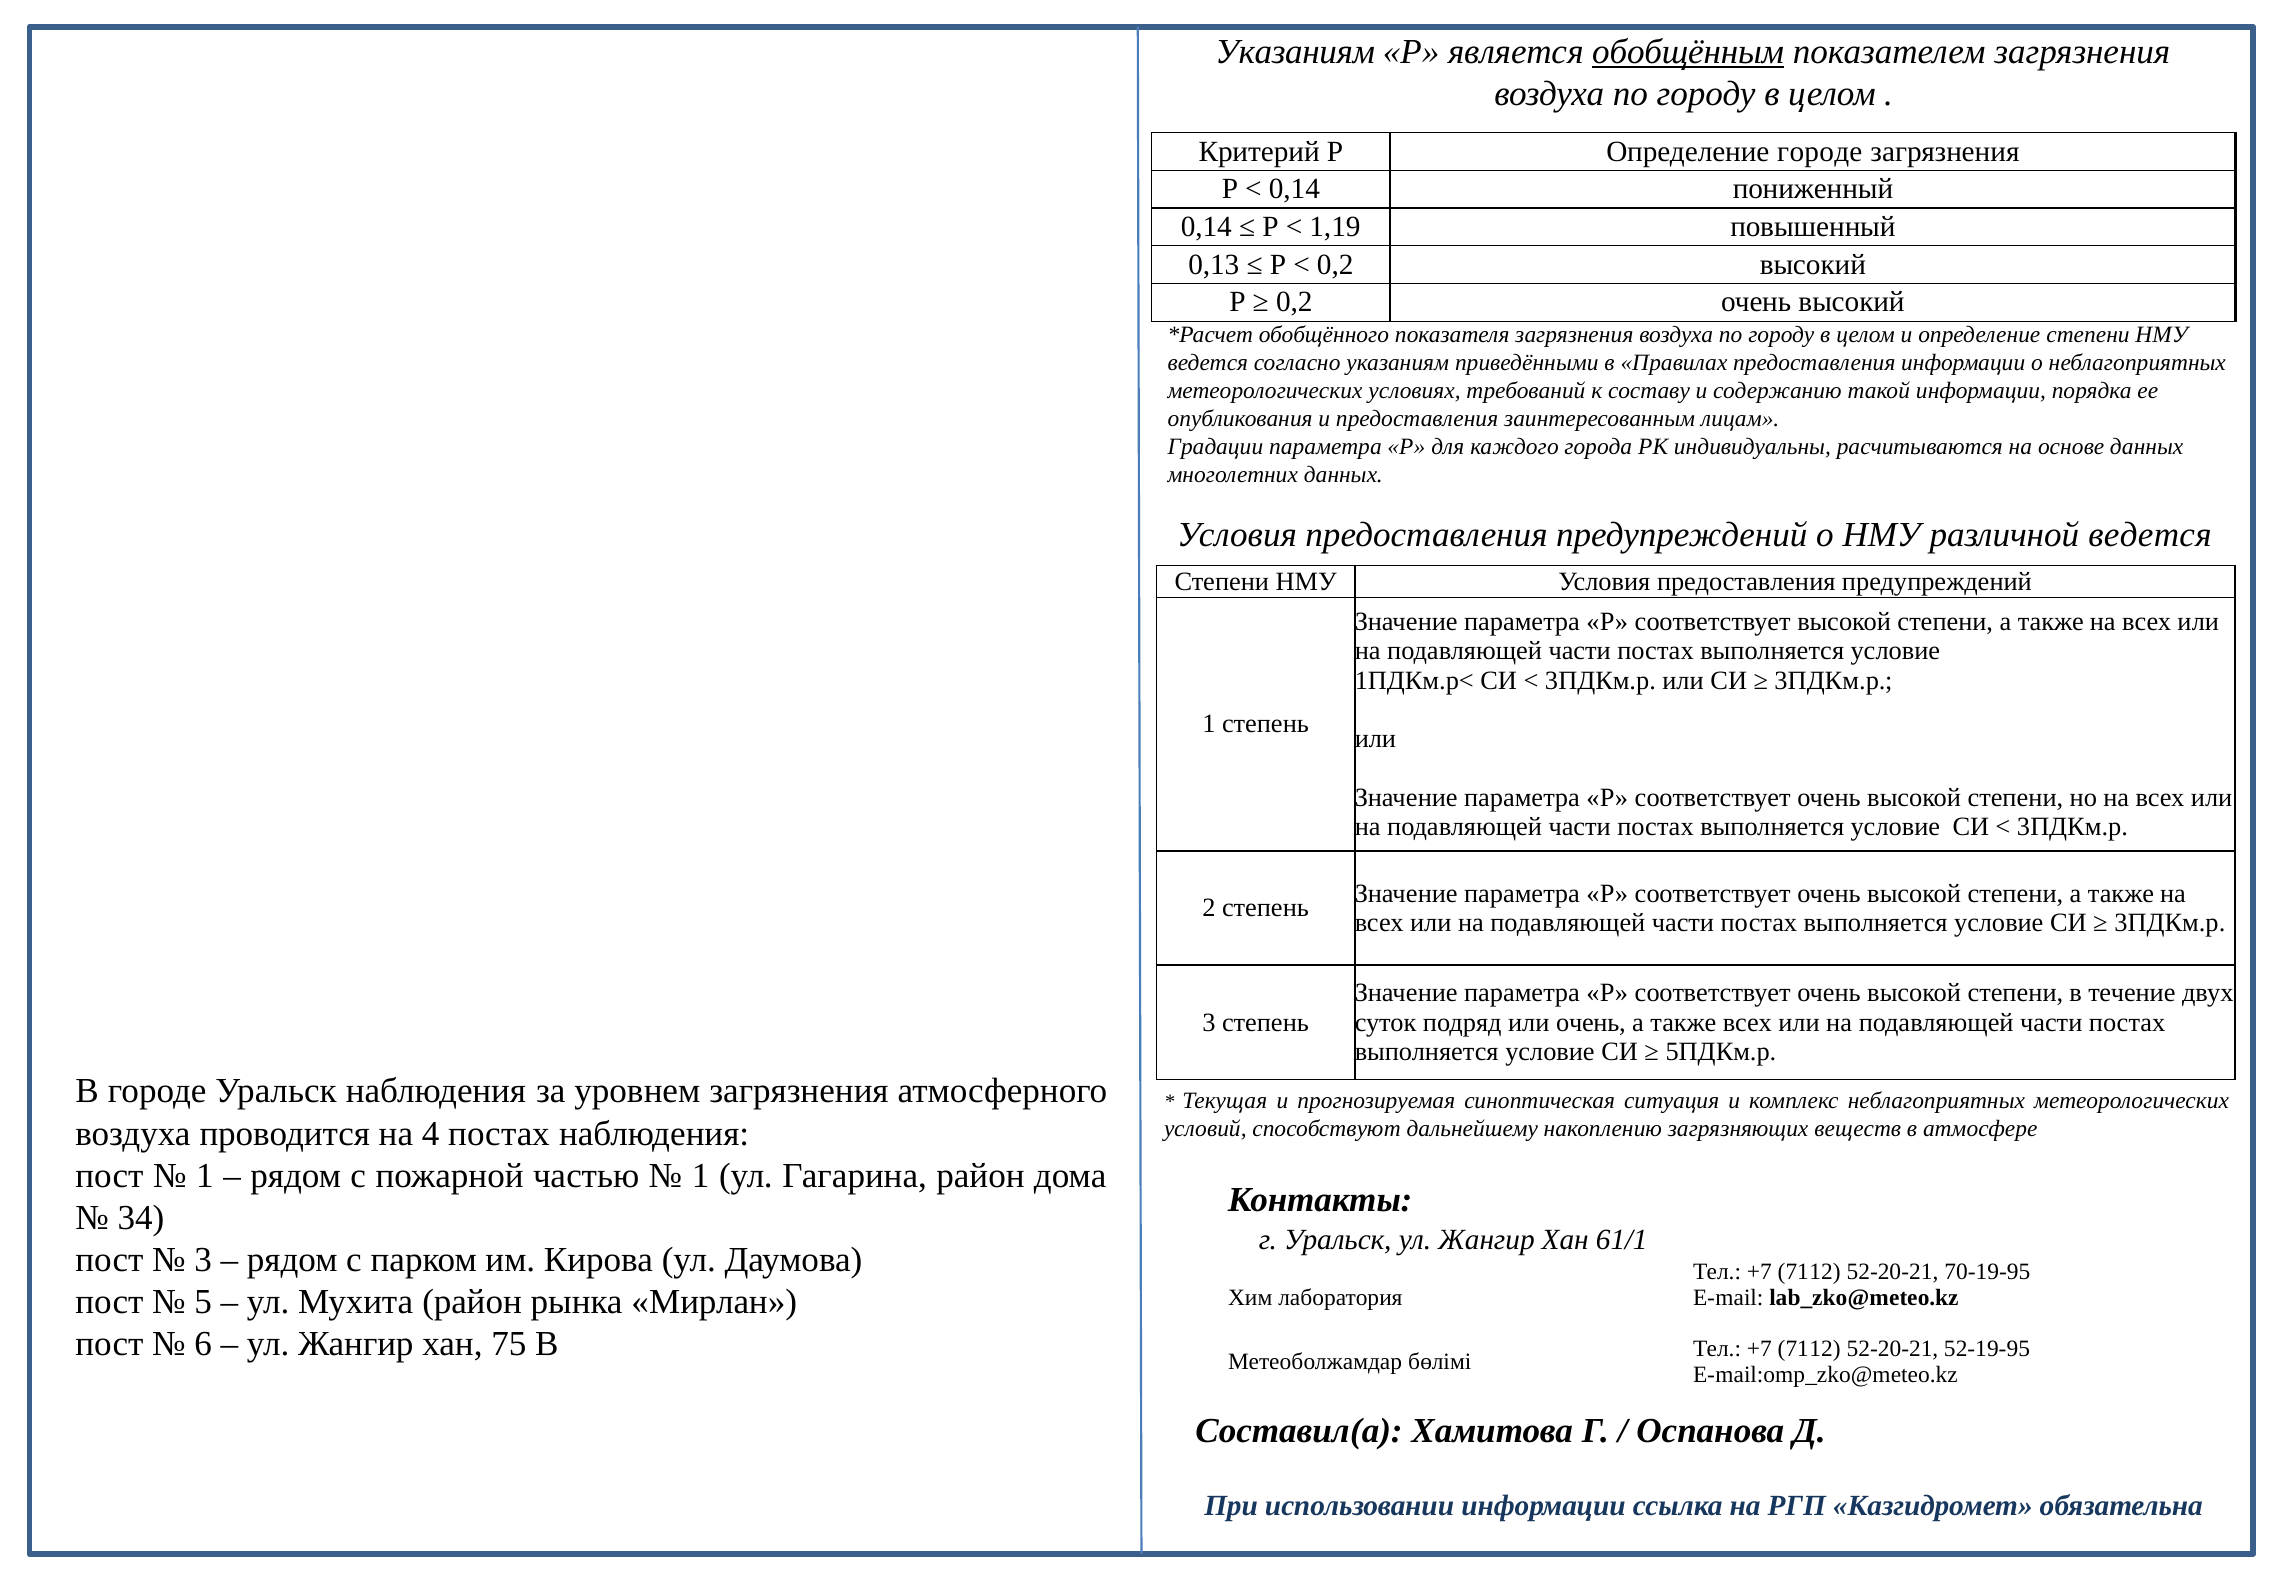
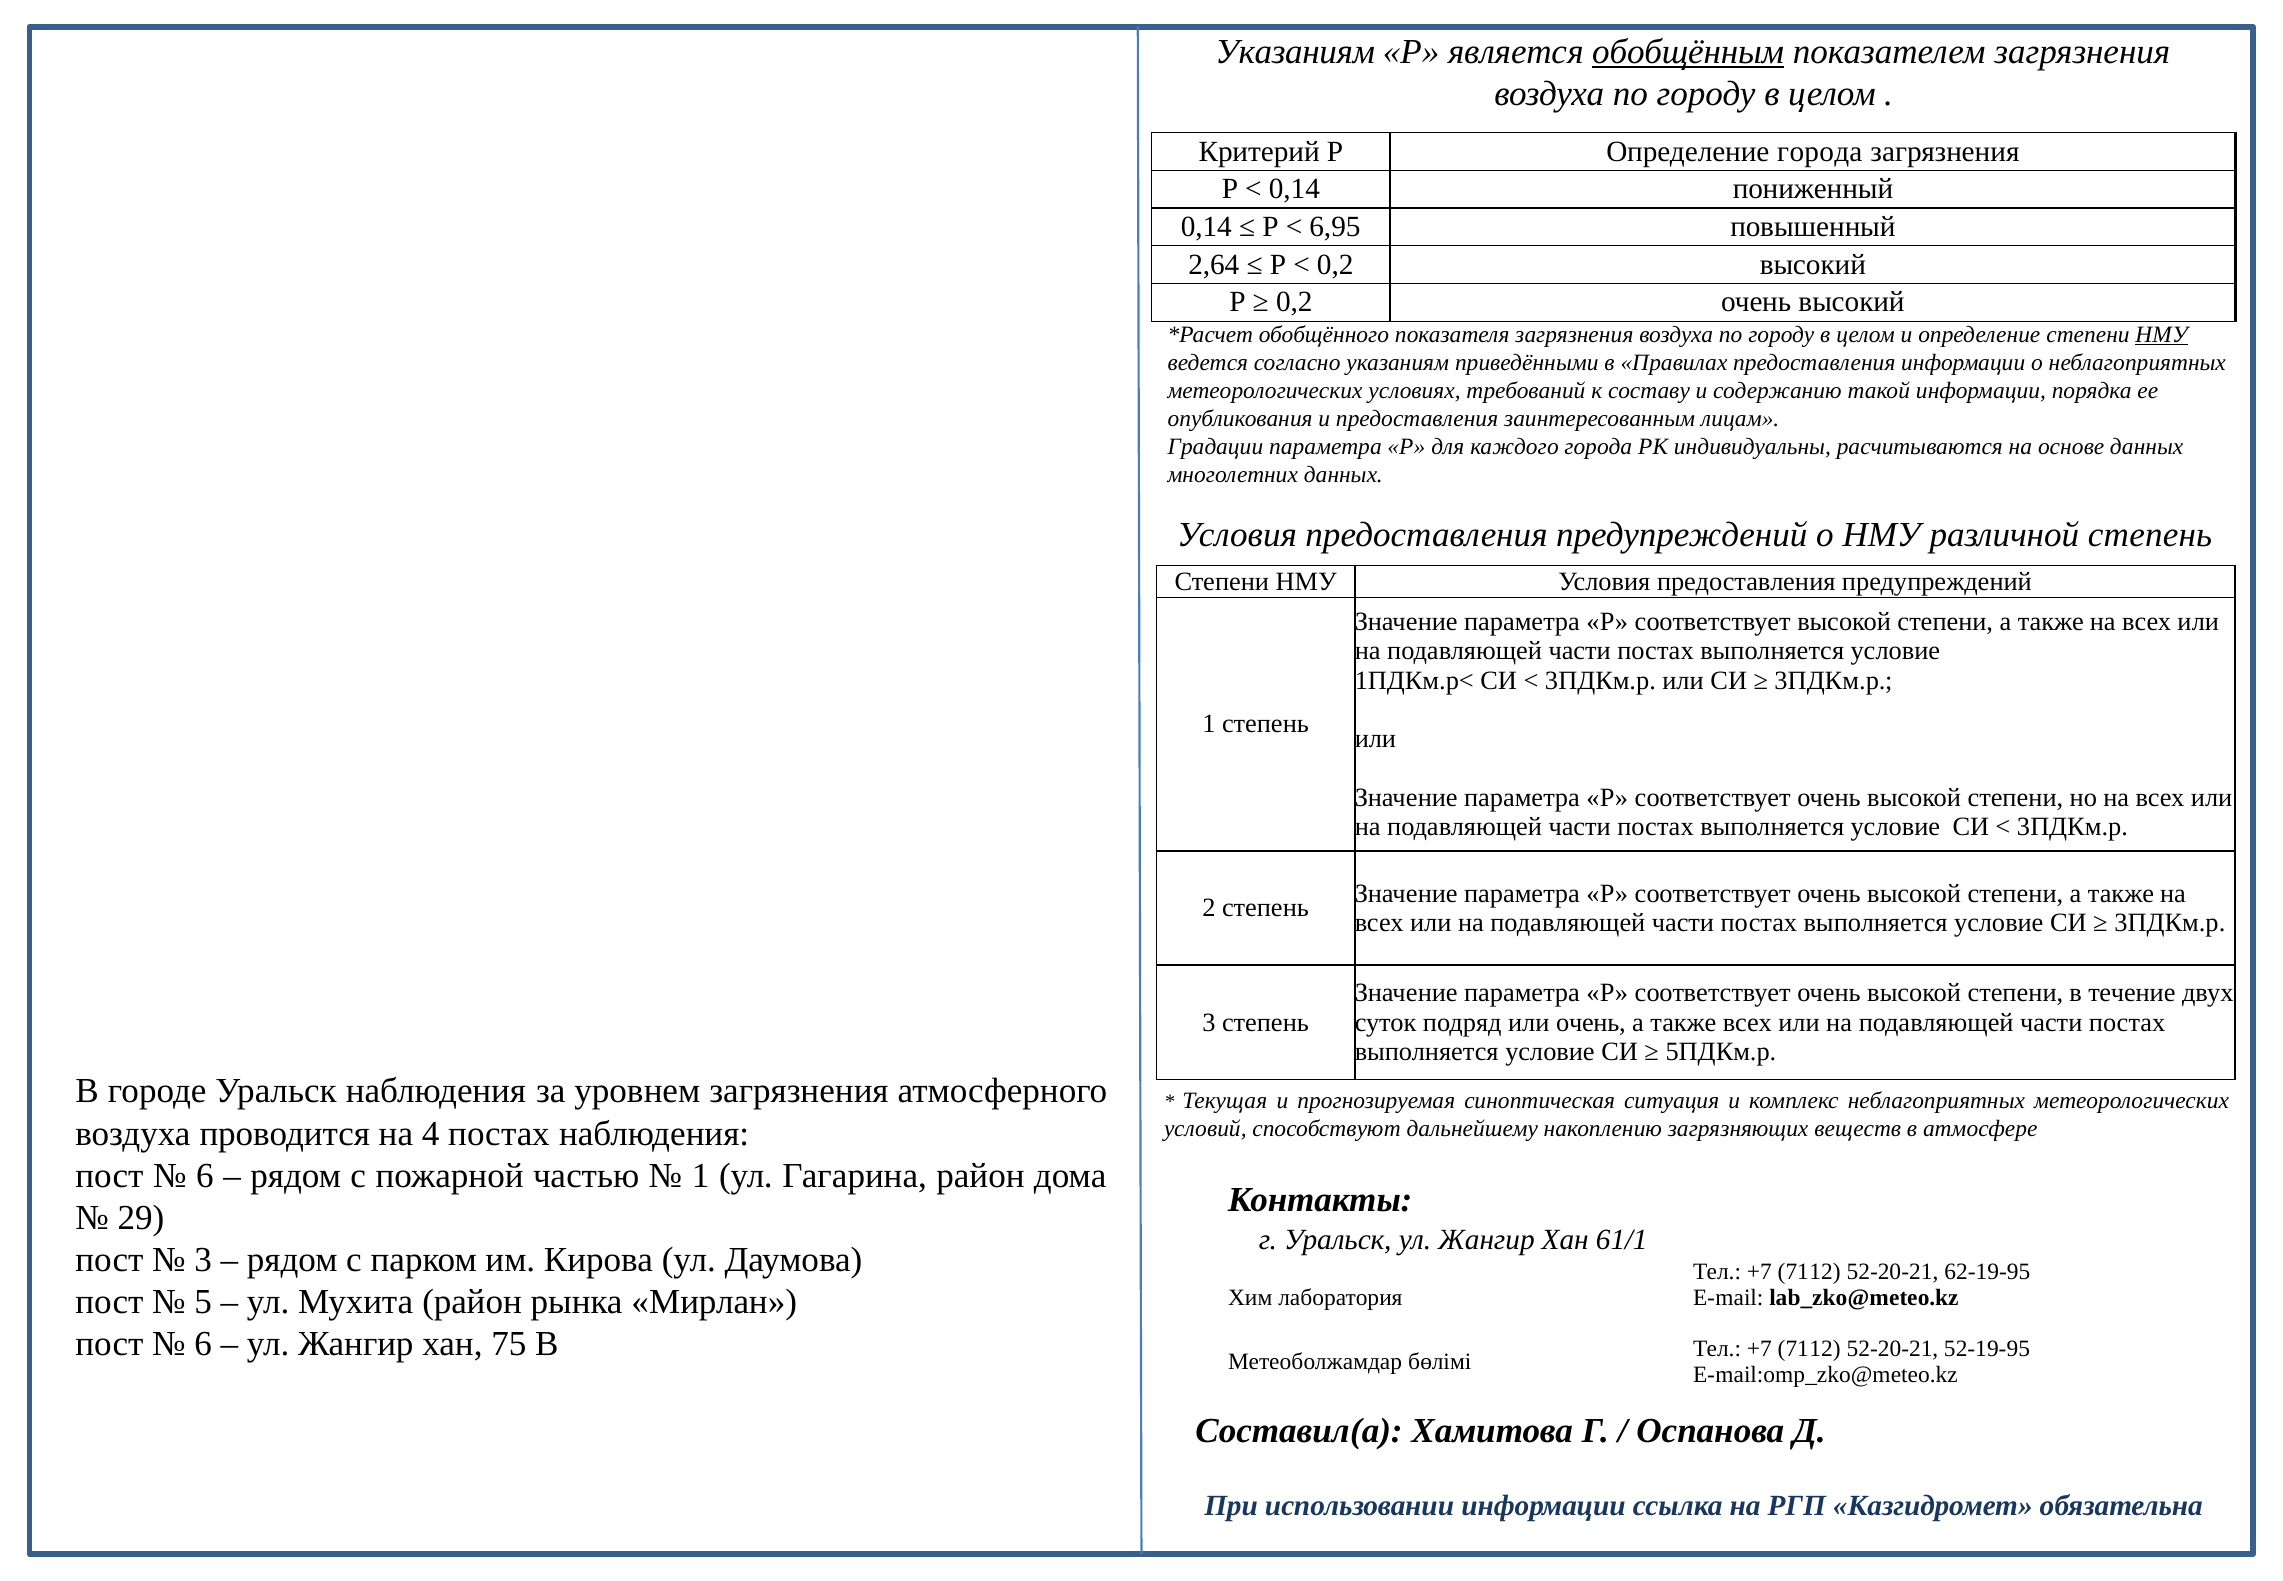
Определение городе: городе -> города (1820, 151)
1,19: 1,19 -> 6,95 (1335, 227)
0,13: 0,13 -> 2,64 (1214, 264)
НМУ underline: none -> present (2162, 335)
различной ведется: ведется -> степень (2150, 535)
1: 1 -> 6 (205, 1175)
34: 34 -> 29 (141, 1217)
70-19-95: 70-19-95 -> 62-19-95 (1987, 1271)
